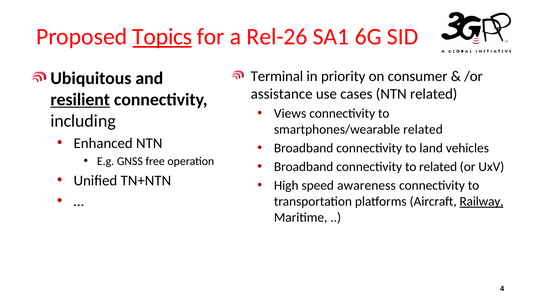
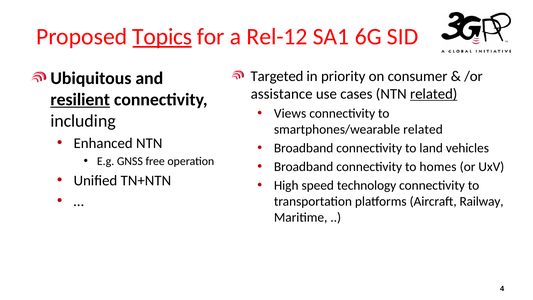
Rel-26: Rel-26 -> Rel-12 (277, 37)
Terminal: Terminal -> Targeted (277, 76)
related underline: none -> present (434, 94)
to related: related -> homes (438, 167)
awareness: awareness -> technology (367, 185)
Railway underline: present -> none (482, 201)
